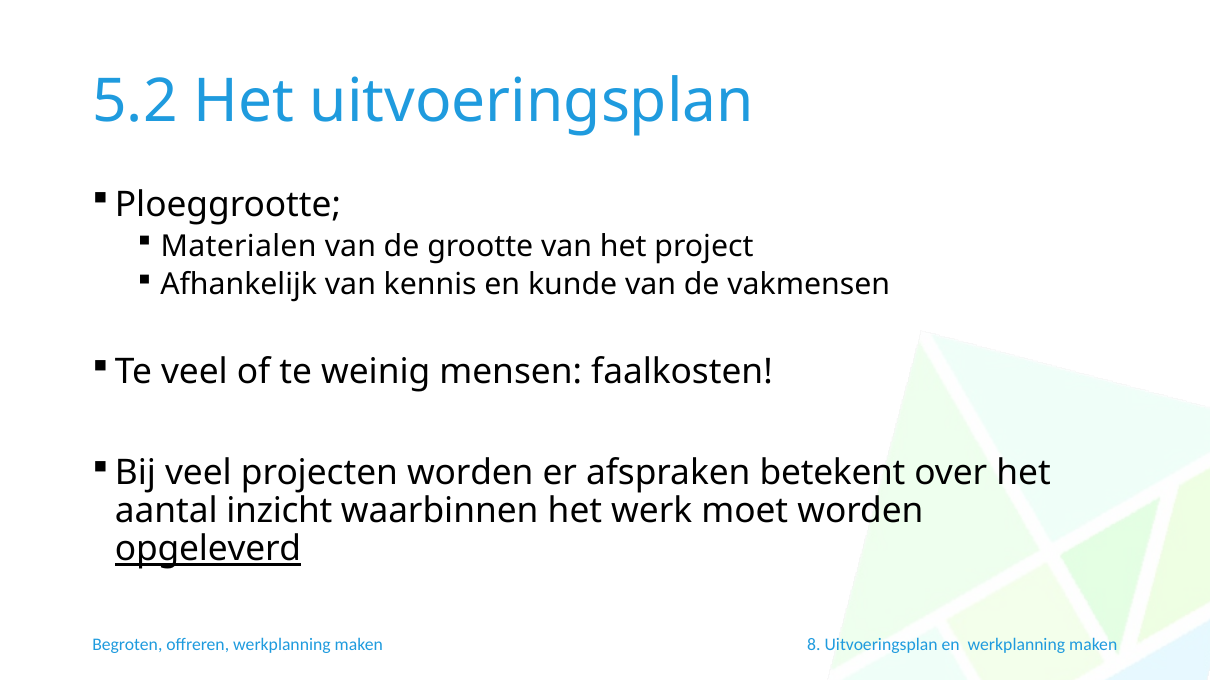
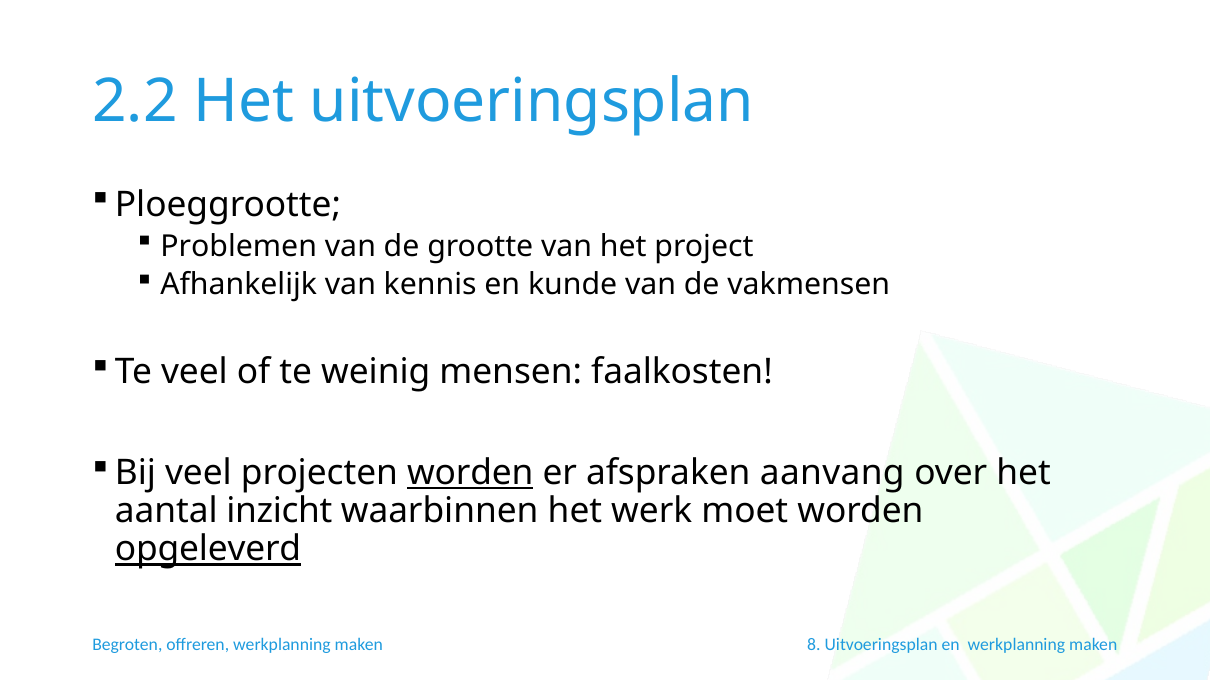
5.2: 5.2 -> 2.2 (135, 102)
Materialen: Materialen -> Problemen (239, 246)
worden underline: none -> present (470, 474)
betekent: betekent -> aanvang (832, 474)
